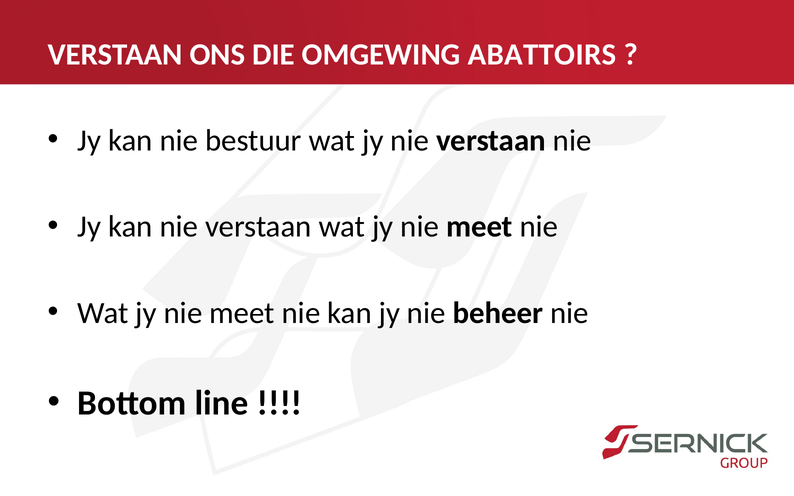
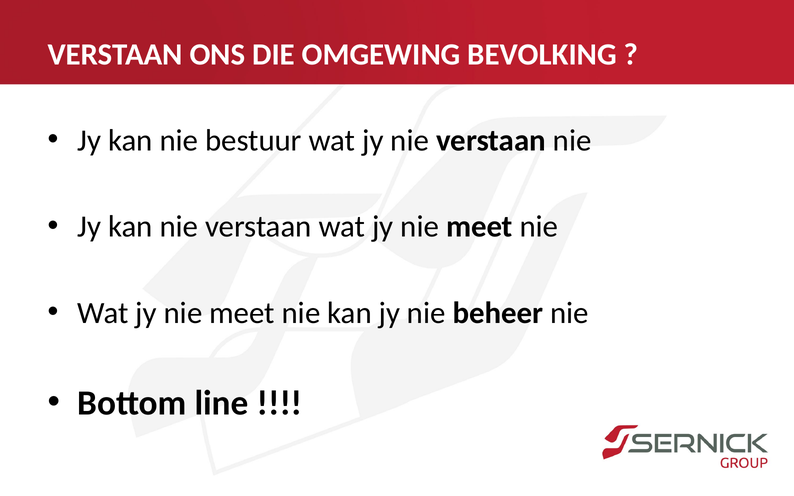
ABATTOIRS: ABATTOIRS -> BEVOLKING (542, 55)
